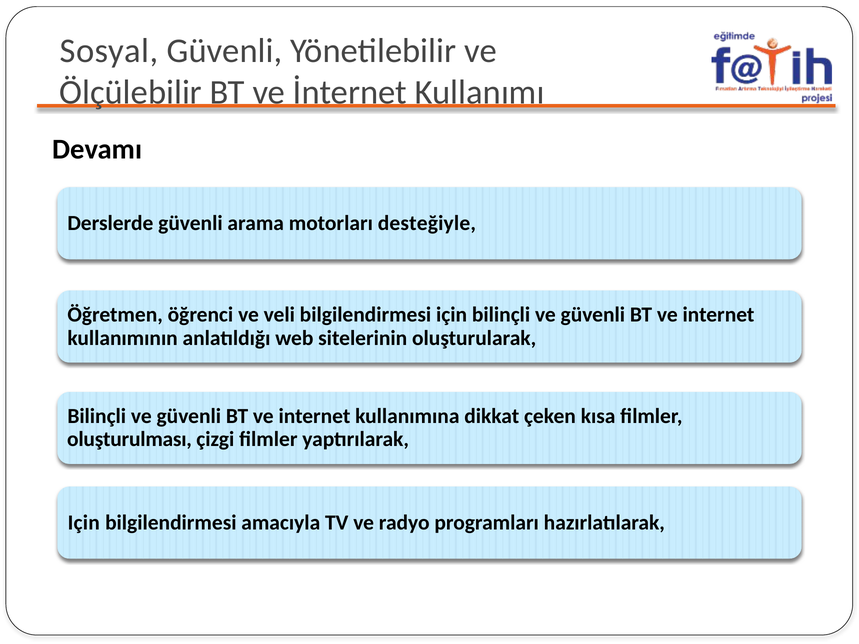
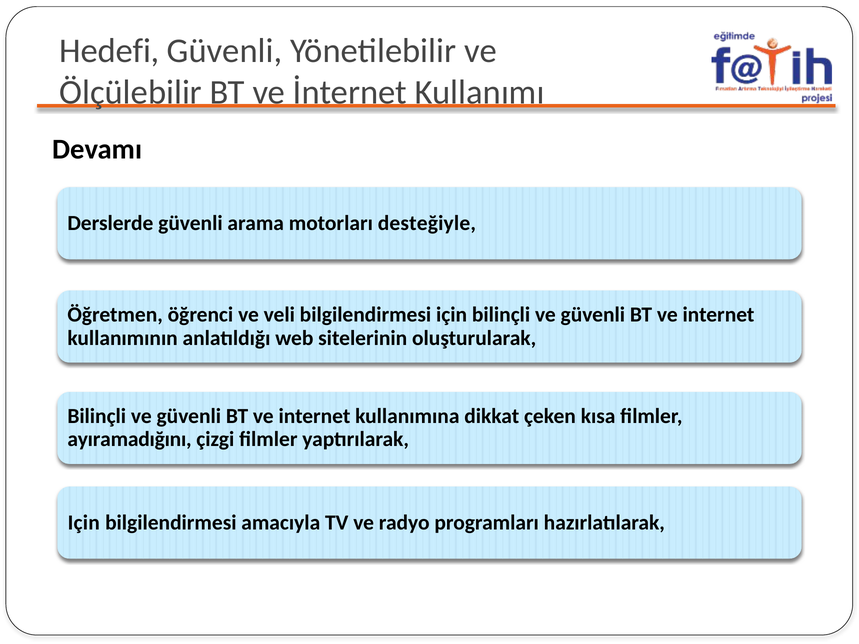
Sosyal: Sosyal -> Hedefi (109, 51)
oluşturulması: oluşturulması -> ayıramadığını (129, 440)
